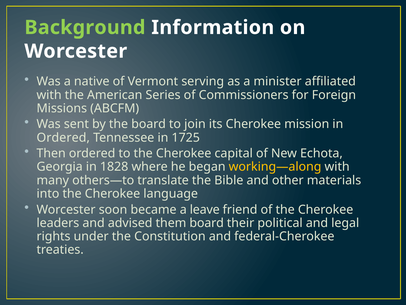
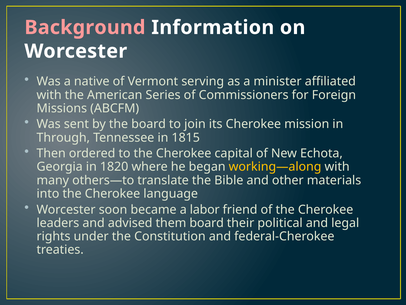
Background colour: light green -> pink (85, 27)
Ordered: Ordered -> Through (63, 137)
1725: 1725 -> 1815 (186, 137)
1828: 1828 -> 1820 (114, 167)
leave: leave -> labor (205, 209)
